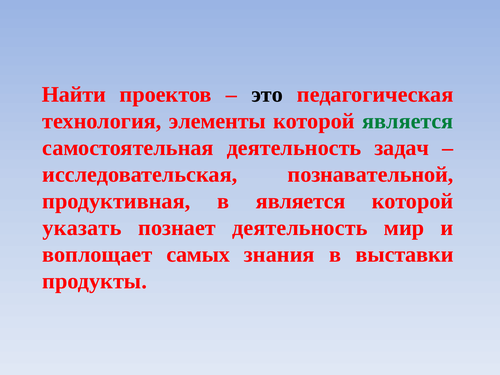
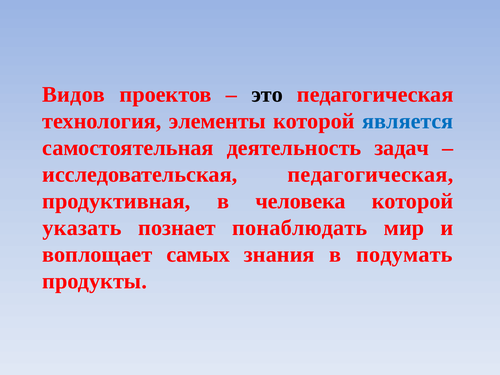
Найти: Найти -> Видов (74, 95)
является colour: green -> blue (408, 121)
исследовательская познавательной: познавательной -> педагогическая (370, 175)
в является: является -> человека (301, 201)
познает деятельность: деятельность -> понаблюдать (300, 228)
выставки: выставки -> подумать (404, 255)
